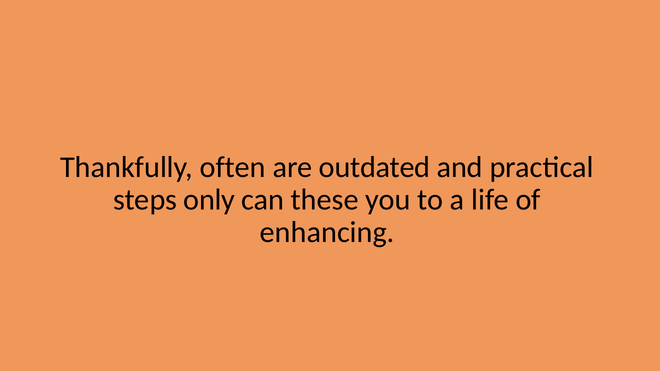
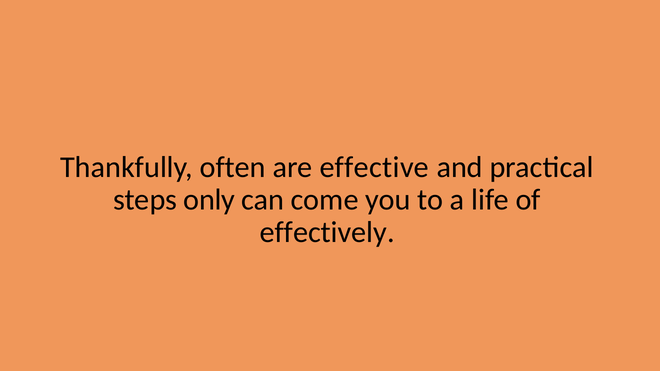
outdated: outdated -> effective (374, 167)
these: these -> come (325, 200)
enhancing: enhancing -> effectively (327, 233)
